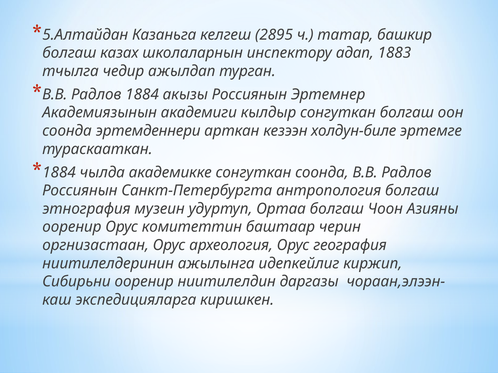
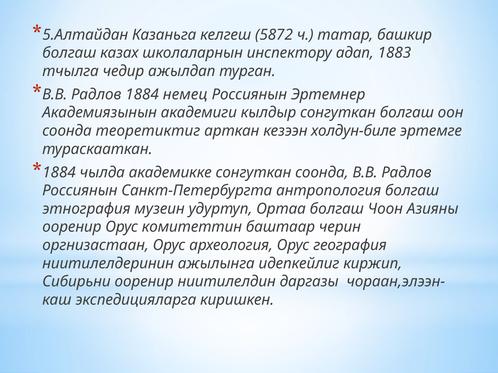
2895: 2895 -> 5872 (274, 35)
акызы: акызы -> немец (185, 95)
эртемденнери: эртемденнери -> теоретиктиг (148, 131)
